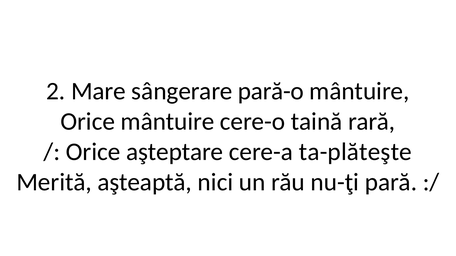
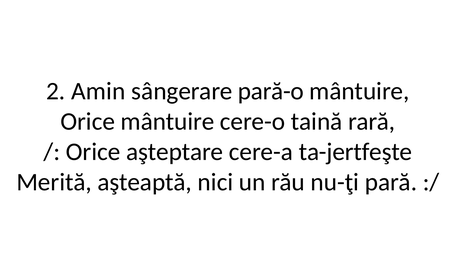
Mare: Mare -> Amin (98, 91)
ta-plăteşte: ta-plăteşte -> ta-jertfeşte (356, 152)
